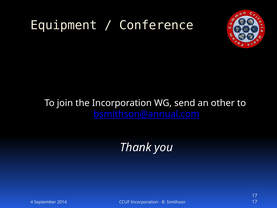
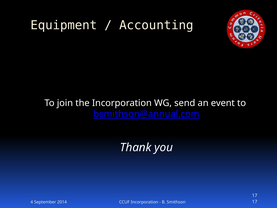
Conference: Conference -> Accounting (156, 25)
other: other -> event (223, 103)
